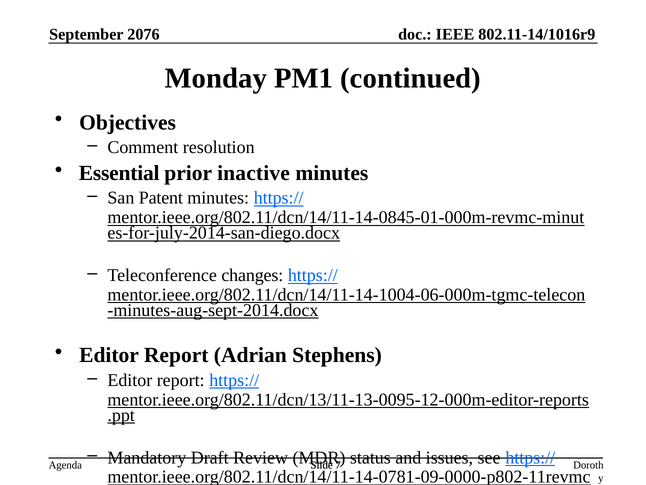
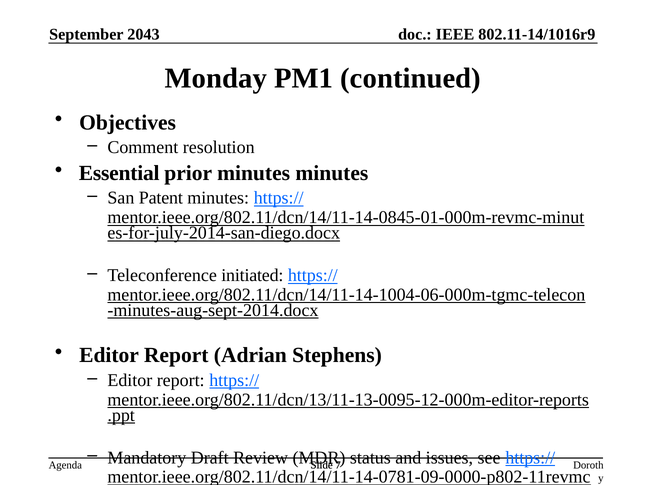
2076: 2076 -> 2043 (143, 34)
prior inactive: inactive -> minutes (254, 173)
changes: changes -> initiated (252, 275)
